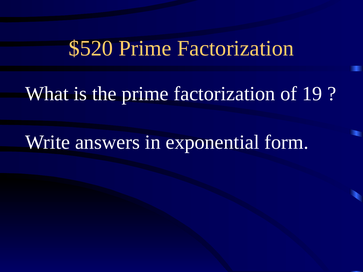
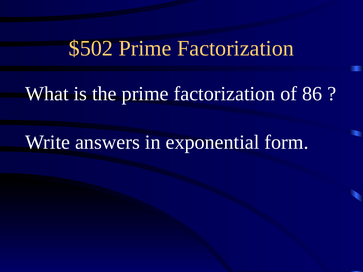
$520: $520 -> $502 (91, 48)
19: 19 -> 86 (312, 94)
